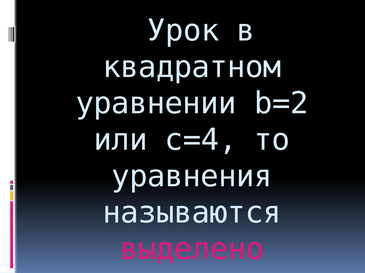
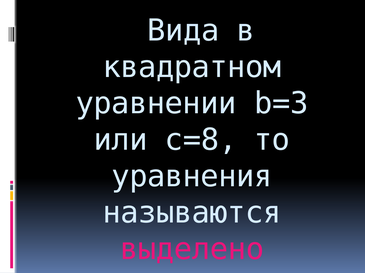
Урок: Урок -> Вида (183, 31)
b=2: b=2 -> b=3 (281, 104)
с=4: с=4 -> с=8 (201, 140)
